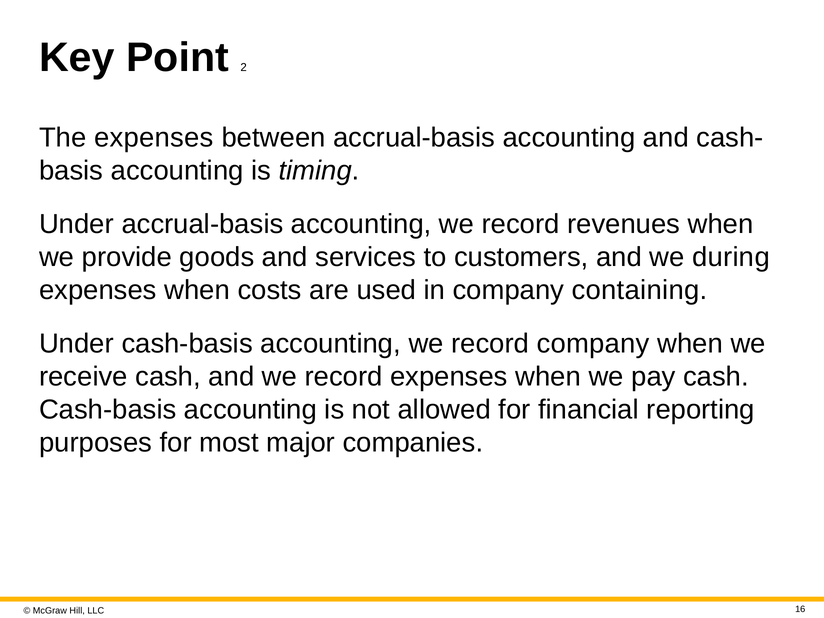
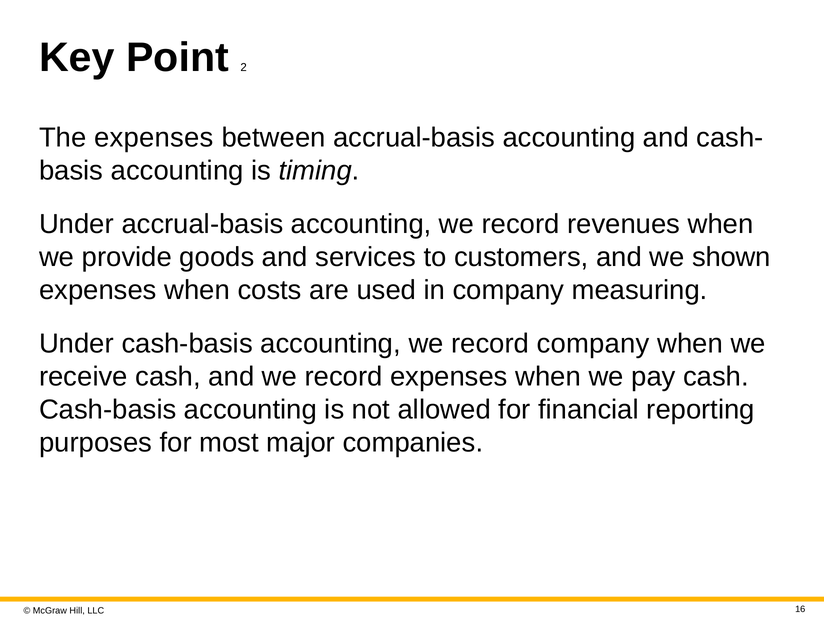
during: during -> shown (731, 257)
containing: containing -> measuring (640, 290)
